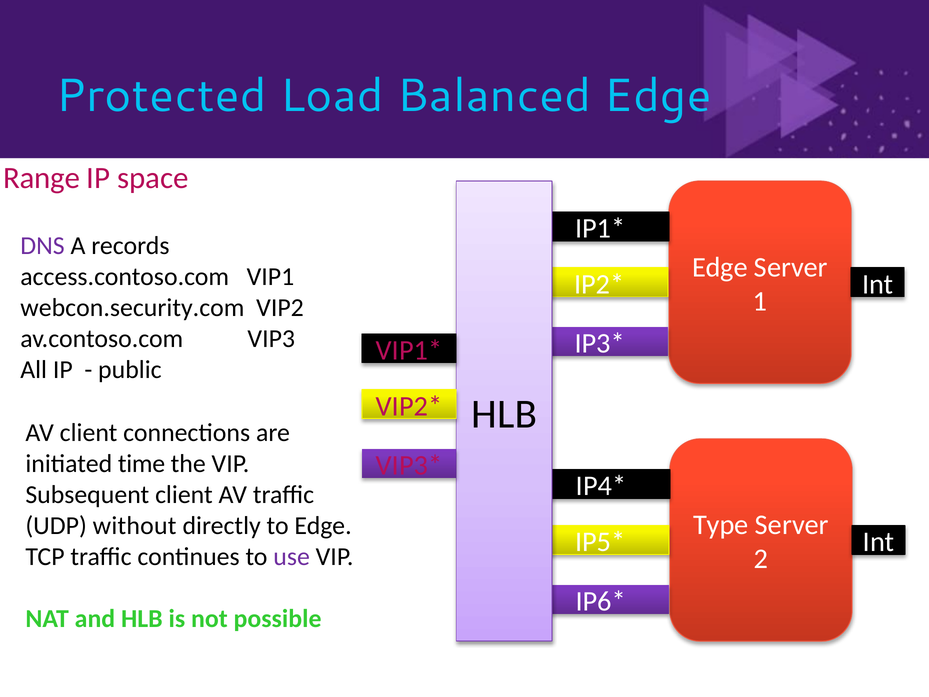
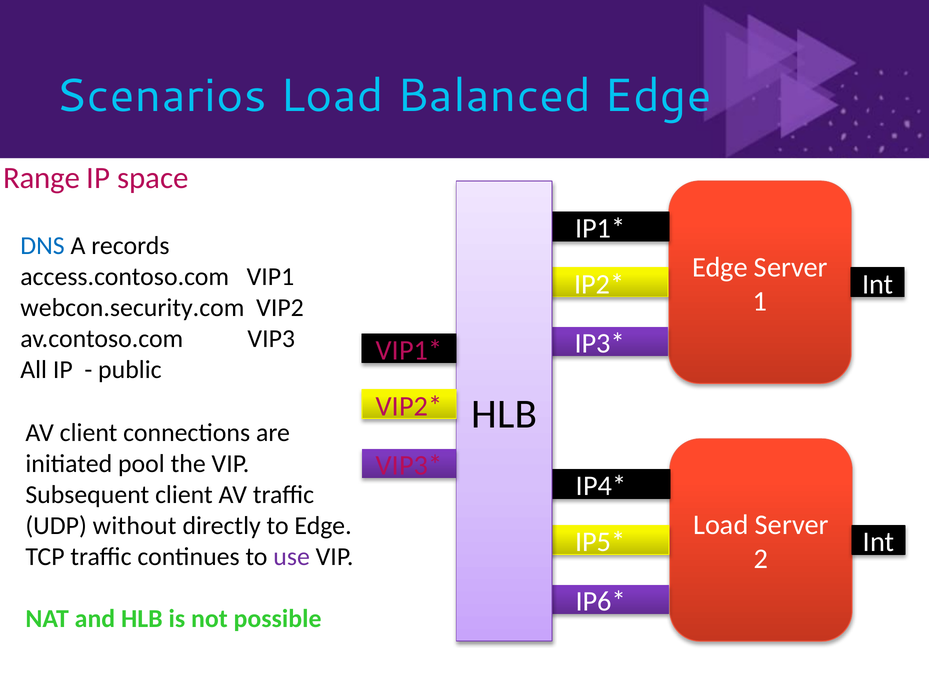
Protected: Protected -> Scenarios (161, 96)
DNS colour: purple -> blue (43, 246)
time: time -> pool (141, 464)
Type: Type -> Load (721, 525)
